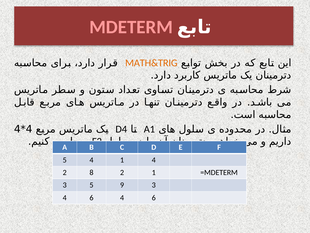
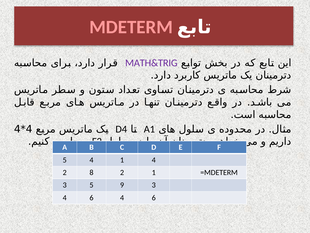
MATH&TRIG colour: orange -> purple (151, 63)
